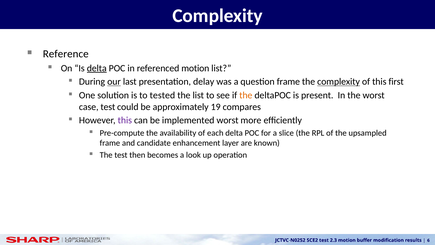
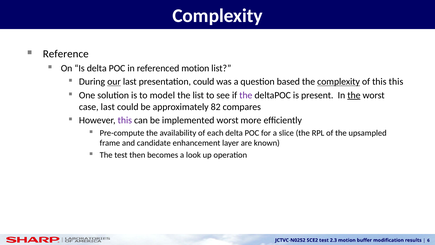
delta underline: present -> none (97, 68)
presentation delay: delay -> could (204, 82)
question frame: frame -> based (288, 82)
this first: first -> this (396, 82)
tested: tested -> model (162, 95)
the colour: orange -> purple (246, 95)
the underline: none -> present (354, 95)
case test: test -> last (108, 107)
19: 19 -> 82 (216, 107)
